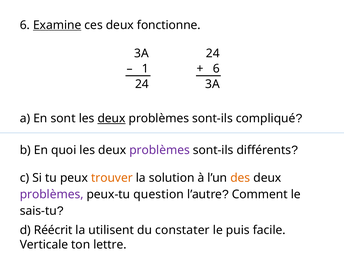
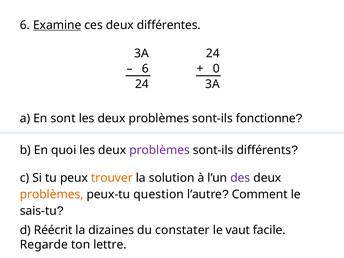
fonctionne: fonctionne -> différentes (169, 25)
1: 1 -> 6 (145, 69)
6: 6 -> 0 (216, 69)
deux underline: present -> none (112, 118)
compliqué: compliqué -> fonctionne (266, 118)
des colour: orange -> purple (240, 178)
problèmes colour: purple -> orange (52, 194)
utilisent: utilisent -> dizaines (111, 230)
puis: puis -> vaut (238, 230)
Verticale: Verticale -> Regarde (44, 245)
